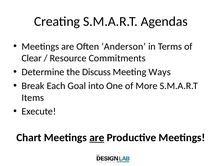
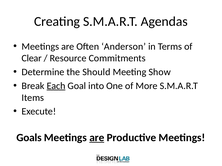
Discuss: Discuss -> Should (96, 72)
Ways: Ways -> Show (160, 72)
Each underline: none -> present (56, 86)
Chart: Chart -> Goals (29, 138)
